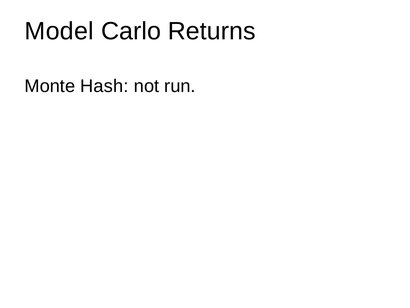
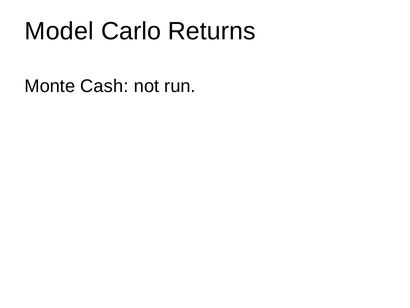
Hash: Hash -> Cash (104, 86)
